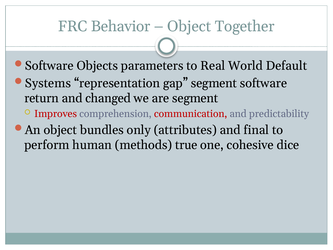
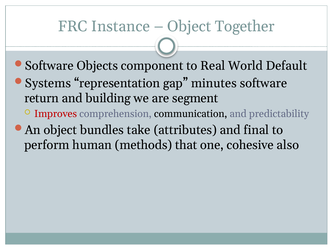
Behavior: Behavior -> Instance (121, 26)
parameters: parameters -> component (152, 66)
gap segment: segment -> minutes (214, 83)
changed: changed -> building (108, 98)
communication colour: red -> black (191, 114)
only: only -> take (139, 130)
true: true -> that (186, 145)
dice: dice -> also (288, 145)
